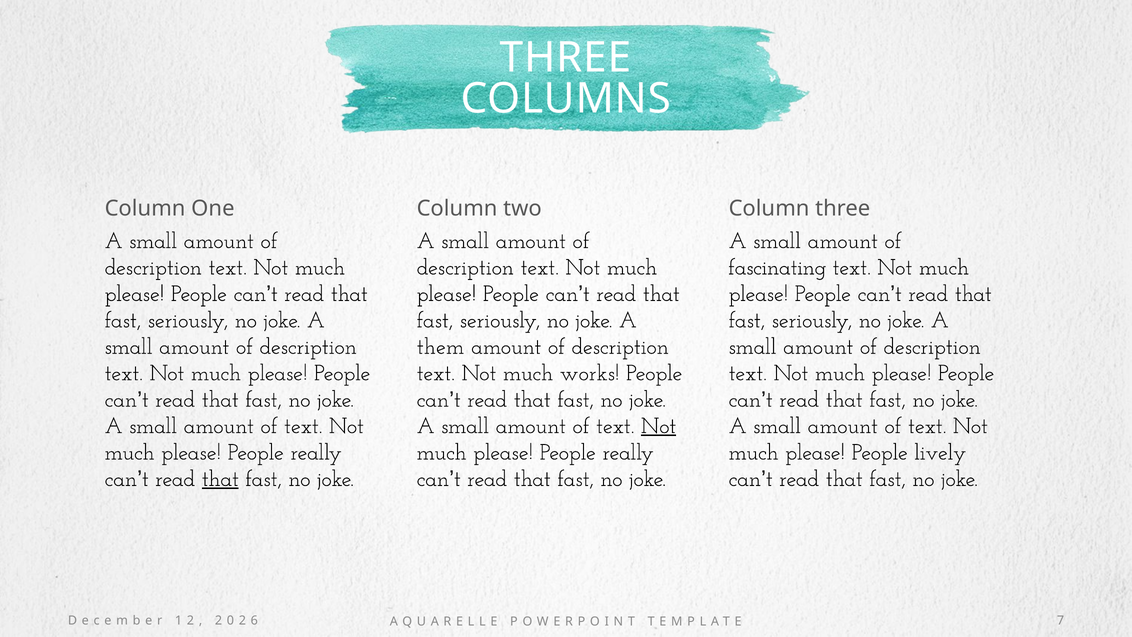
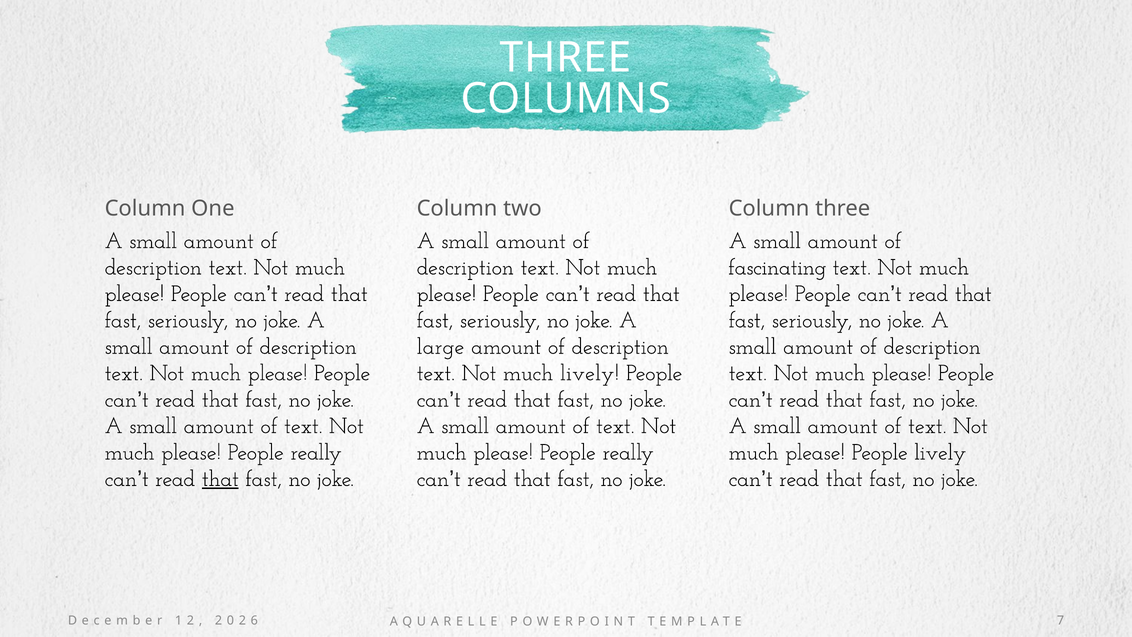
them: them -> large (441, 346)
much works: works -> lively (590, 373)
Not underline: present -> none (659, 426)
